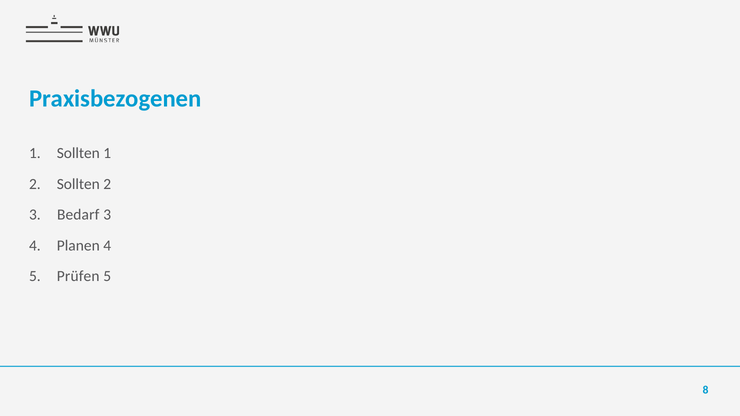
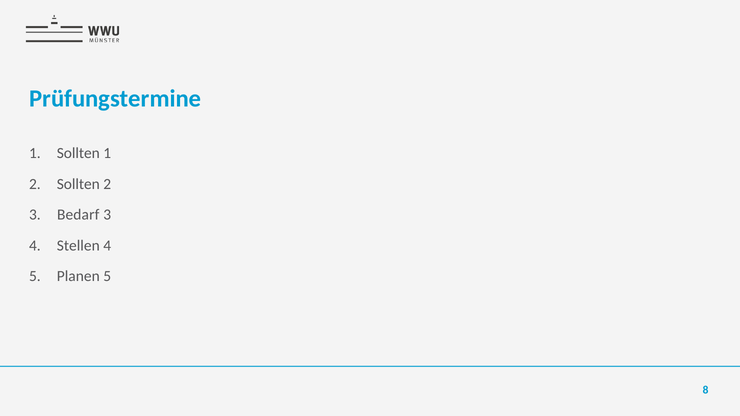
Praxisbezogenen: Praxisbezogenen -> Prüfungstermine (115, 99)
Planen: Planen -> Stellen (78, 246)
Prüfen: Prüfen -> Planen (78, 276)
